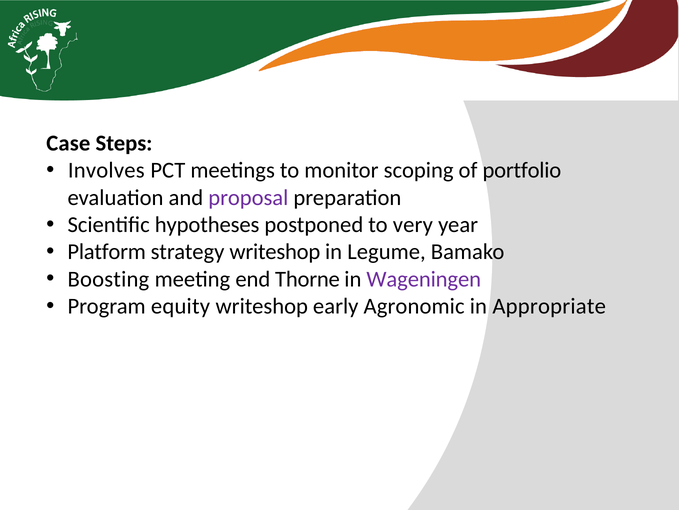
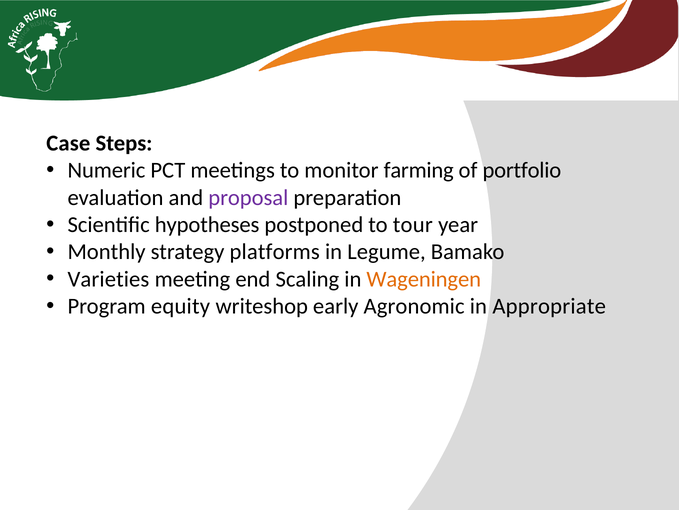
Involves: Involves -> Numeric (106, 170)
scoping: scoping -> farming (419, 170)
very: very -> tour (413, 224)
Platform: Platform -> Monthly (107, 252)
strategy writeshop: writeshop -> platforms (275, 252)
Boosting: Boosting -> Varieties (108, 279)
Thorne: Thorne -> Scaling (307, 279)
Wageningen colour: purple -> orange (424, 279)
